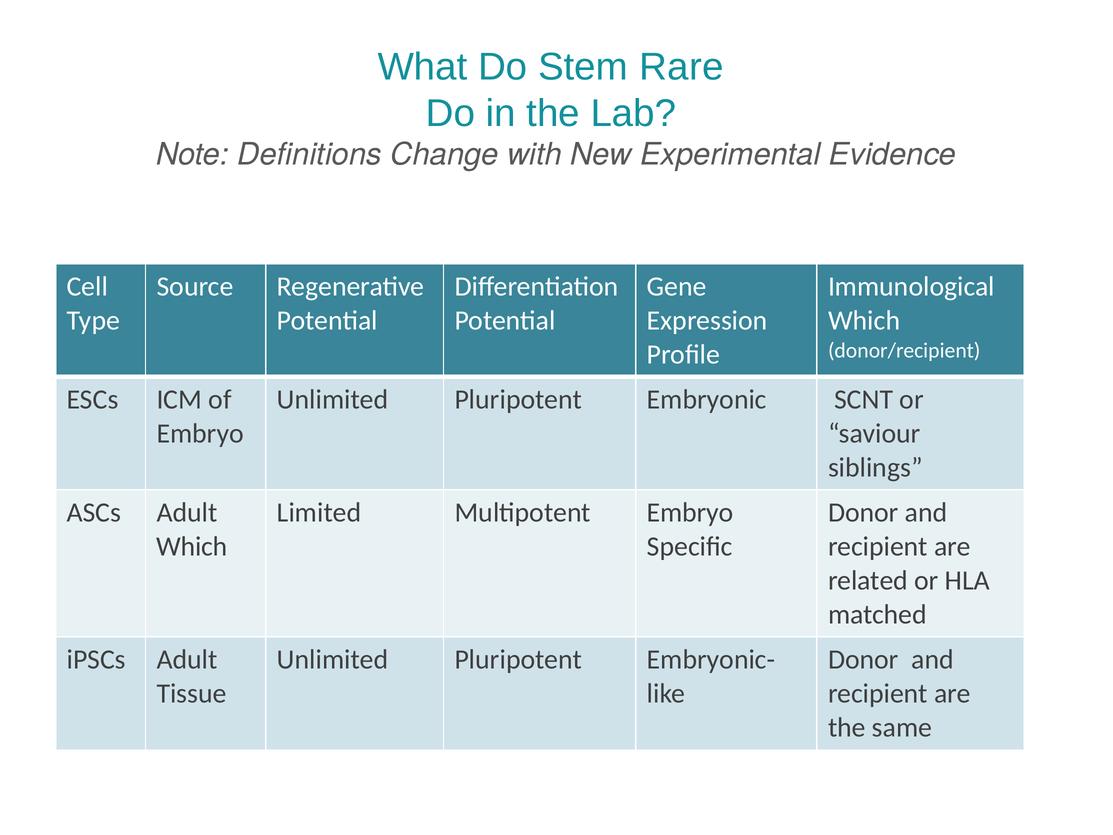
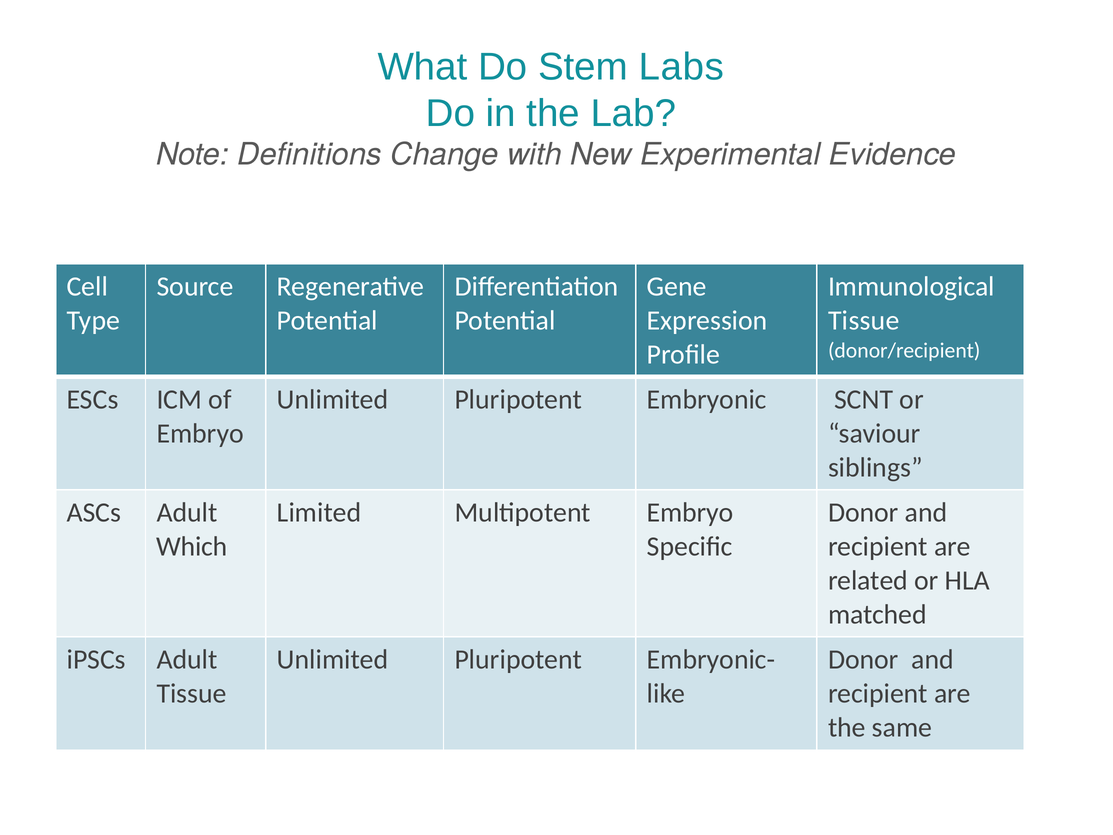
Rare: Rare -> Labs (681, 67)
Which: Which -> Tissue (864, 320)
